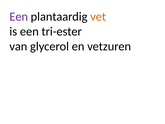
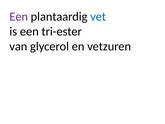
vet colour: orange -> blue (98, 17)
